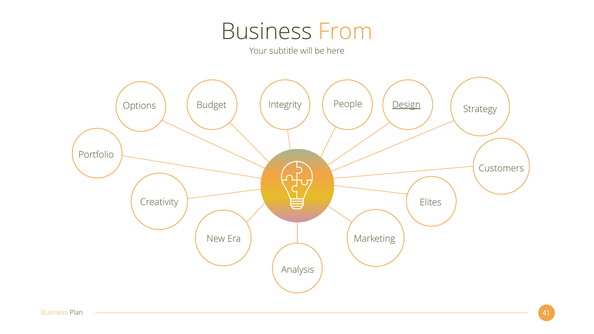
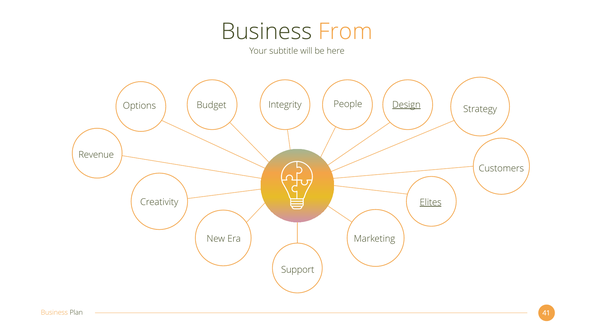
Portfolio: Portfolio -> Revenue (96, 155)
Elites underline: none -> present (431, 202)
Analysis: Analysis -> Support (298, 270)
